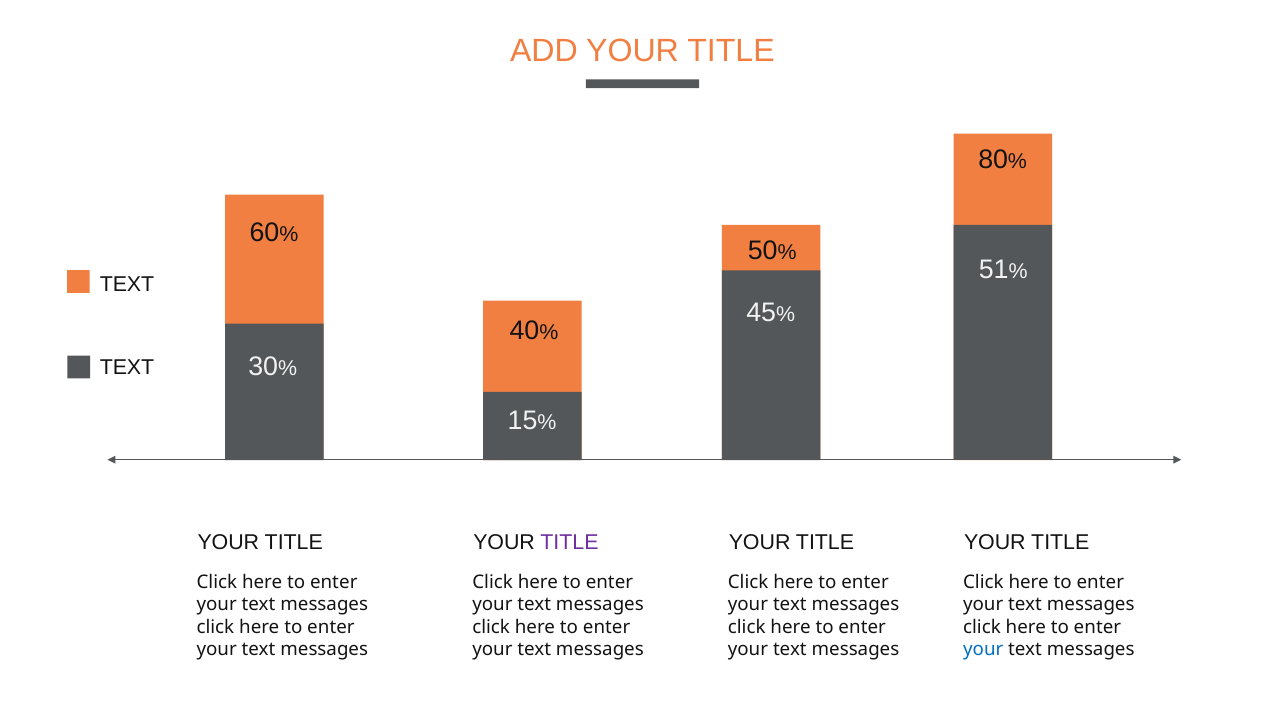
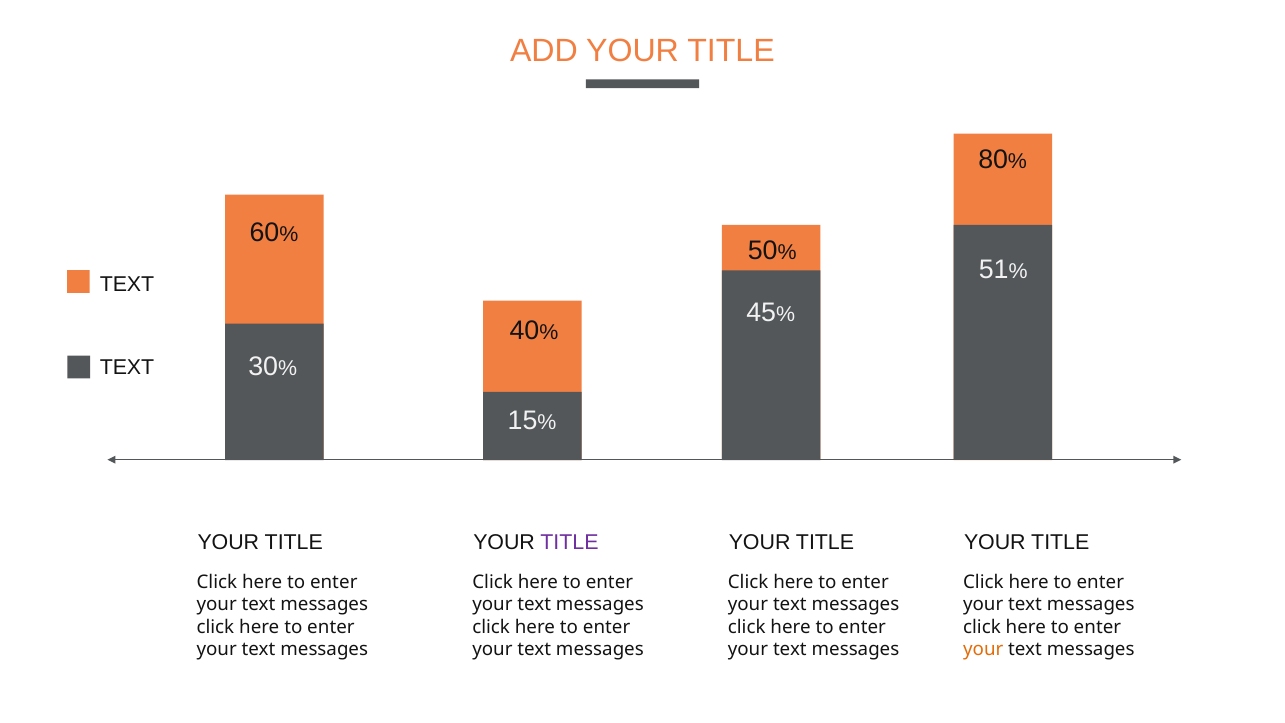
your colour: blue -> orange (983, 649)
